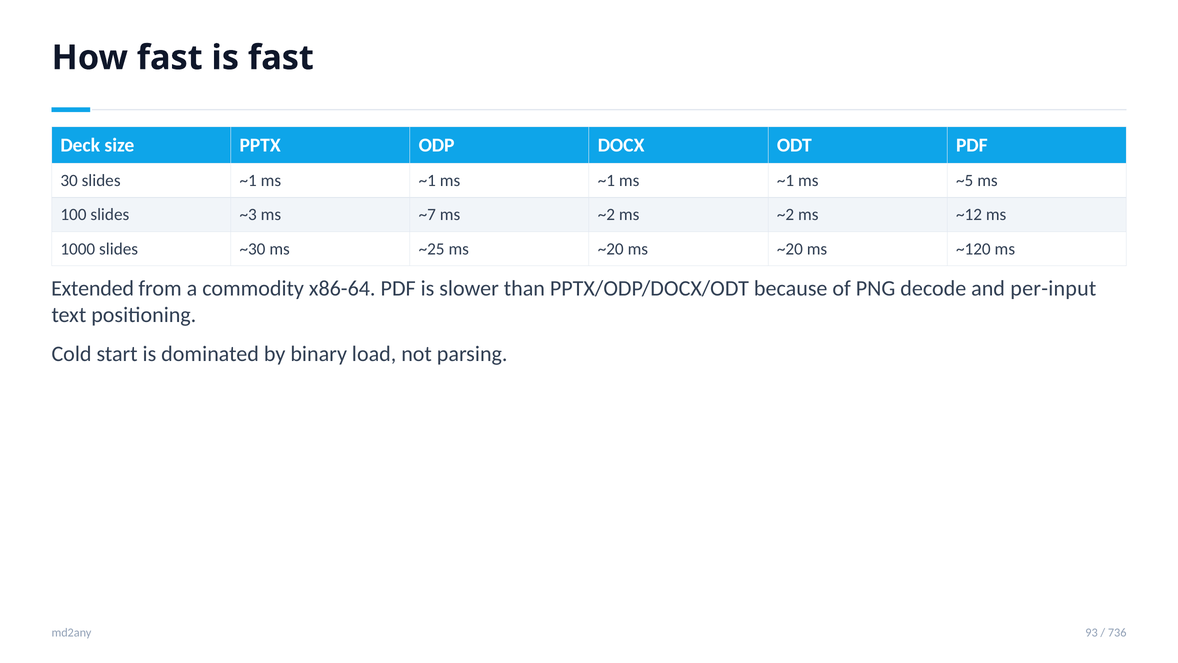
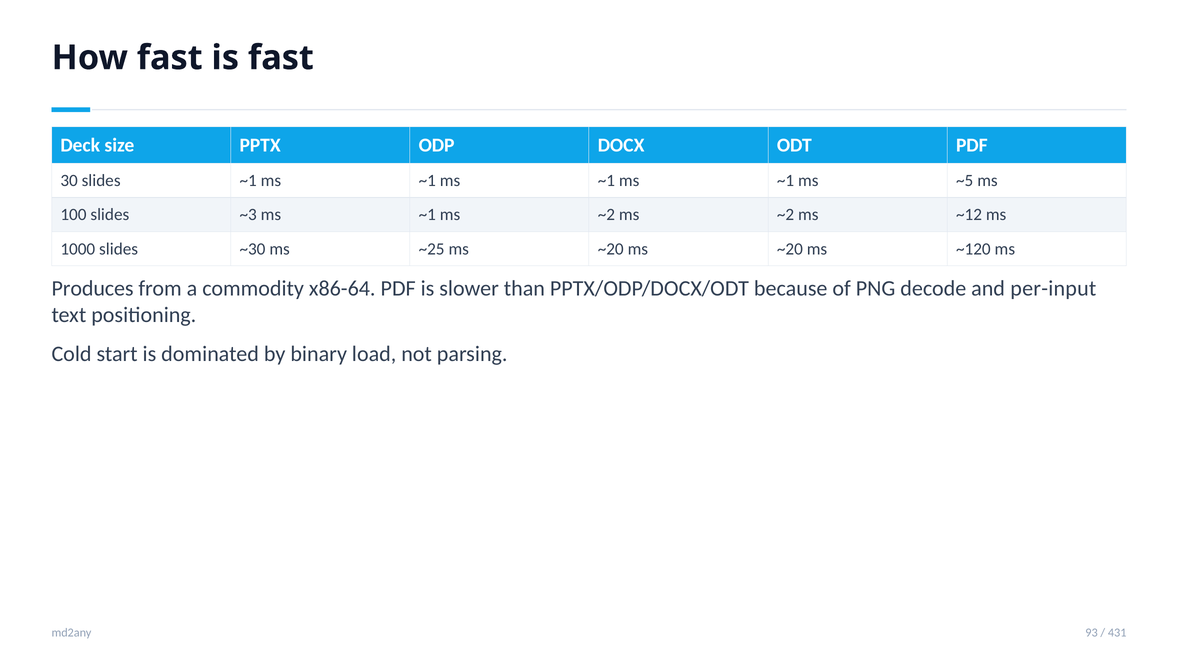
~3 ms ~7: ~7 -> ~1 (427, 215)
Extended: Extended -> Produces (93, 288)
736: 736 -> 431 (1117, 632)
